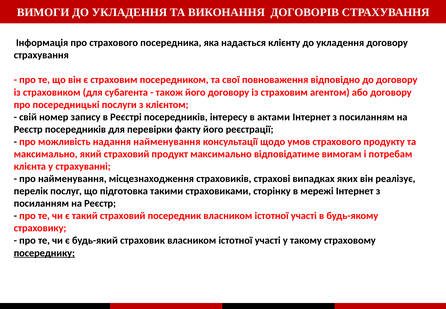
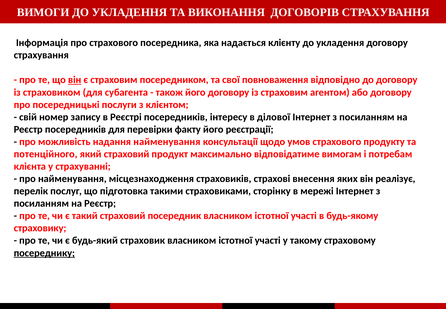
він underline: none -> present (75, 80)
актами: актами -> ділової (274, 117)
максимально: максимально -> потенційного (46, 154)
випадках: випадках -> внесення (314, 179)
